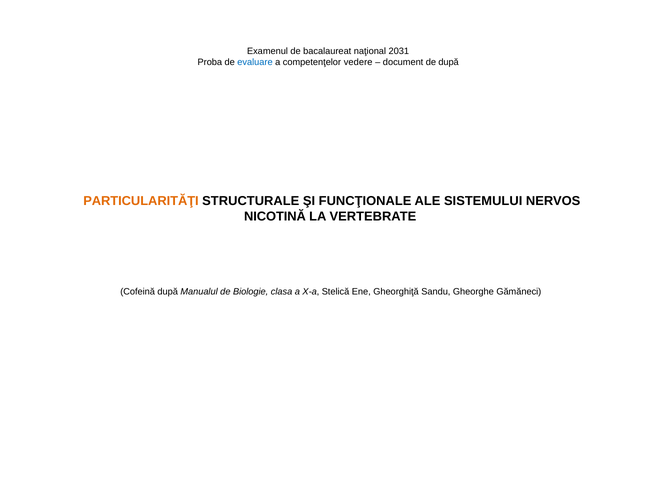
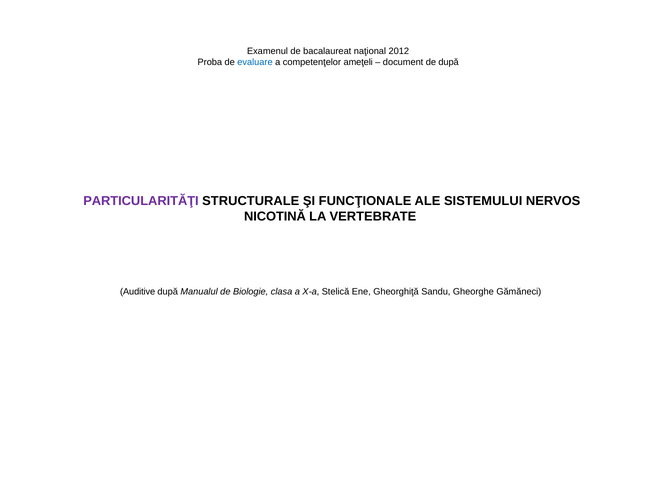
2031: 2031 -> 2012 (399, 51)
vedere: vedere -> ameţeli (358, 62)
PARTICULARITĂŢI colour: orange -> purple (141, 201)
Cofeină: Cofeină -> Auditive (138, 292)
